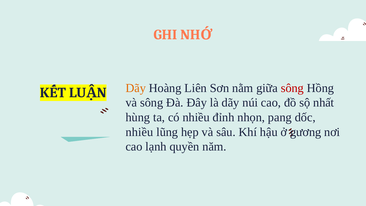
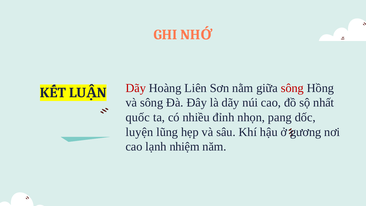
Dãy colour: orange -> red (136, 88)
hùng: hùng -> quốc (138, 117)
nhiều: nhiều -> luyện (139, 132)
quyền: quyền -> nhiệm (184, 147)
